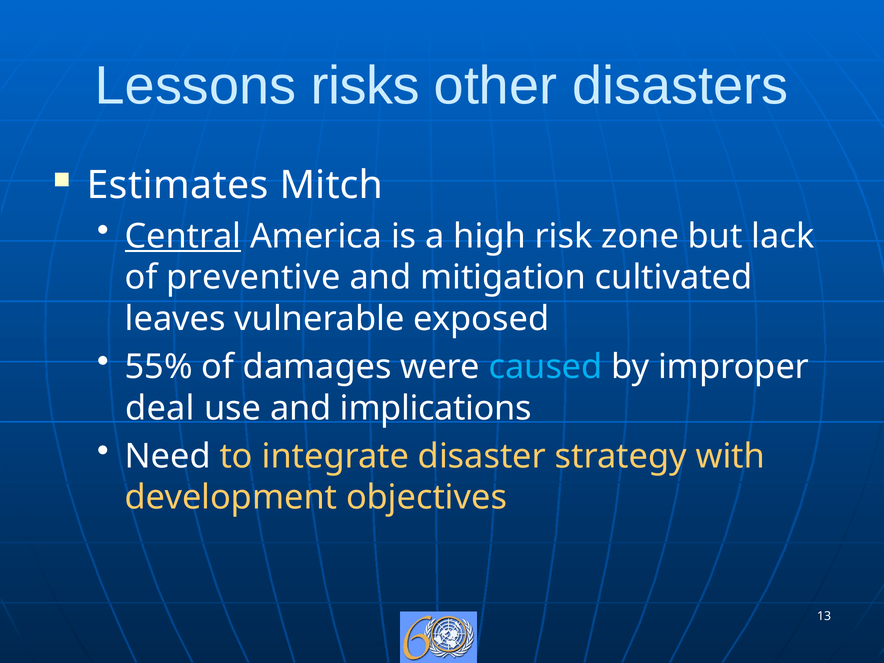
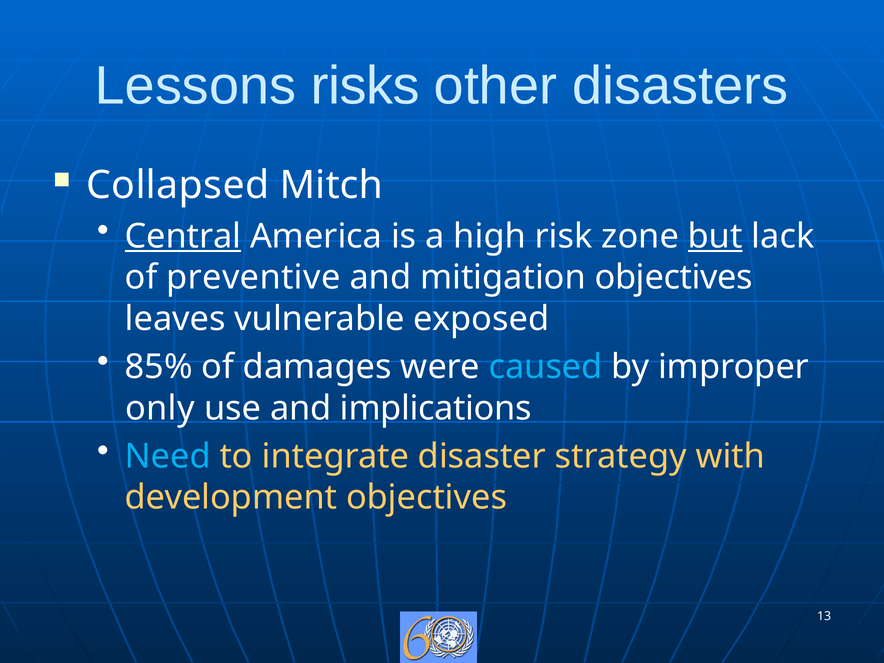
Estimates: Estimates -> Collapsed (178, 185)
but underline: none -> present (715, 236)
mitigation cultivated: cultivated -> objectives (674, 277)
55%: 55% -> 85% (159, 367)
deal: deal -> only (160, 408)
Need colour: white -> light blue (168, 456)
